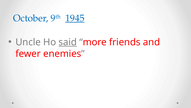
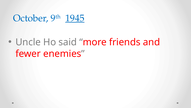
said underline: present -> none (68, 42)
